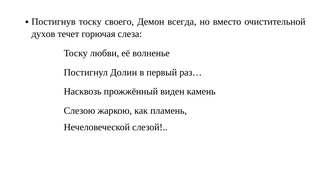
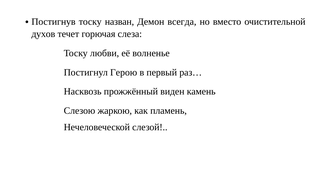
своего: своего -> назван (119, 22)
Долин: Долин -> Герою (124, 72)
